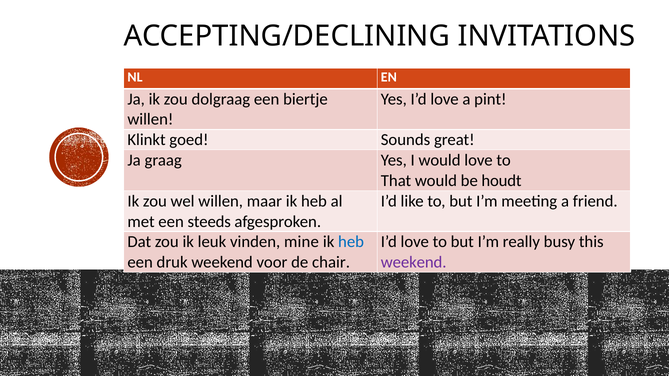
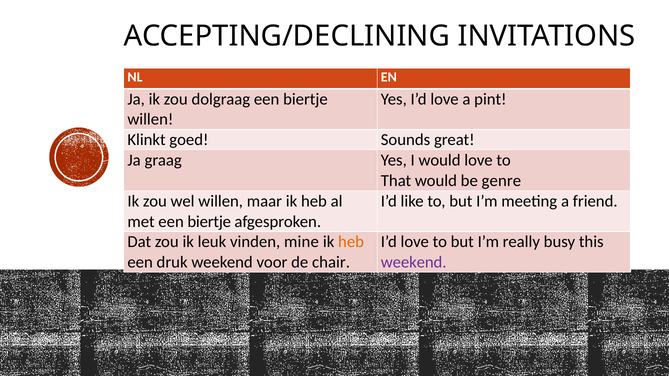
houdt: houdt -> genre (501, 181)
met een steeds: steeds -> biertje (209, 222)
heb colour: blue -> orange (351, 242)
